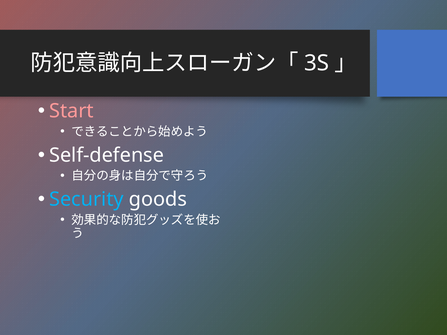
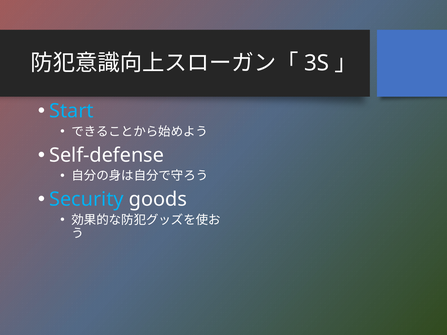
Start colour: pink -> light blue (71, 111)
